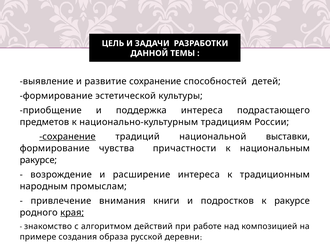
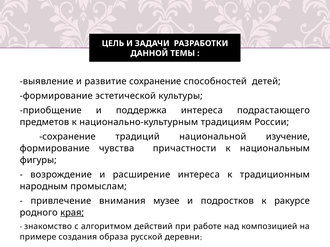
сохранение underline: present -> none (67, 137)
выставки: выставки -> изучение (288, 137)
ракурсе: ракурсе -> фигуры (38, 160)
книги: книги -> музее (166, 201)
